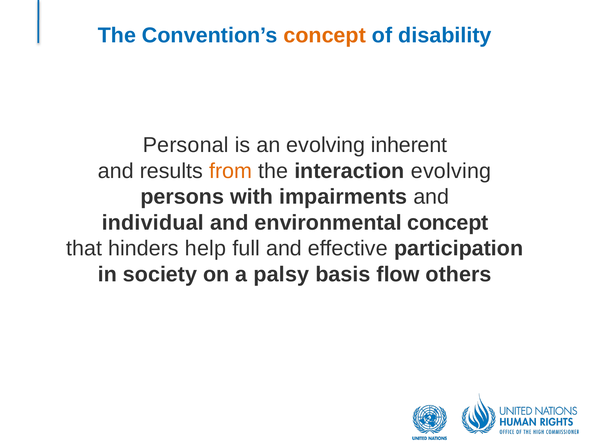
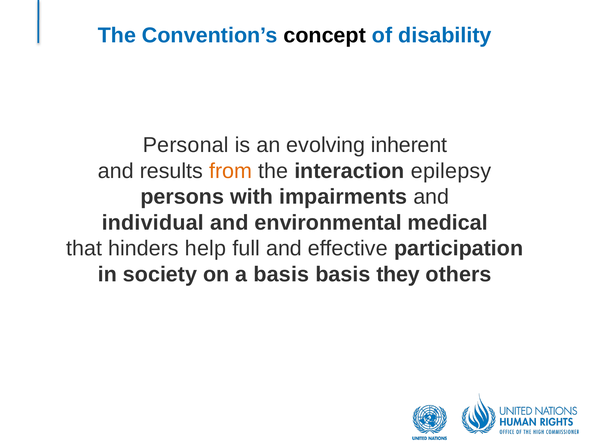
concept colour: orange -> black (325, 35)
interaction evolving: evolving -> epilepsy (451, 171)
environmental concept: concept -> medical (448, 223)
a palsy: palsy -> basis (281, 274)
flow: flow -> they (398, 274)
